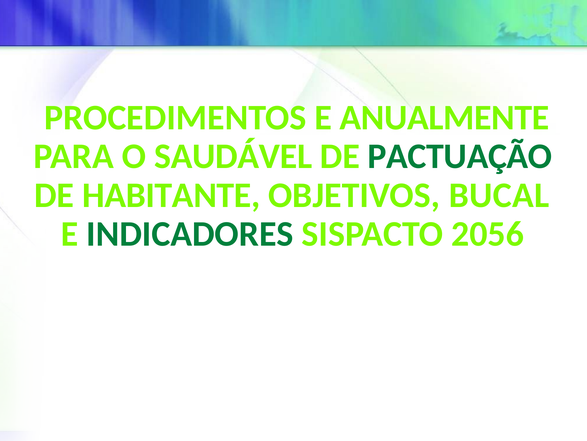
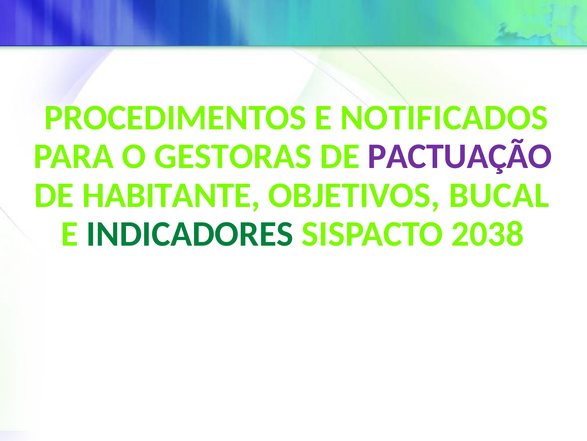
ANUALMENTE: ANUALMENTE -> NOTIFICADOS (444, 117)
SAUDÁVEL: SAUDÁVEL -> GESTORAS (233, 156)
PACTUAÇÃO colour: green -> purple (460, 156)
2056: 2056 -> 2038 (488, 234)
